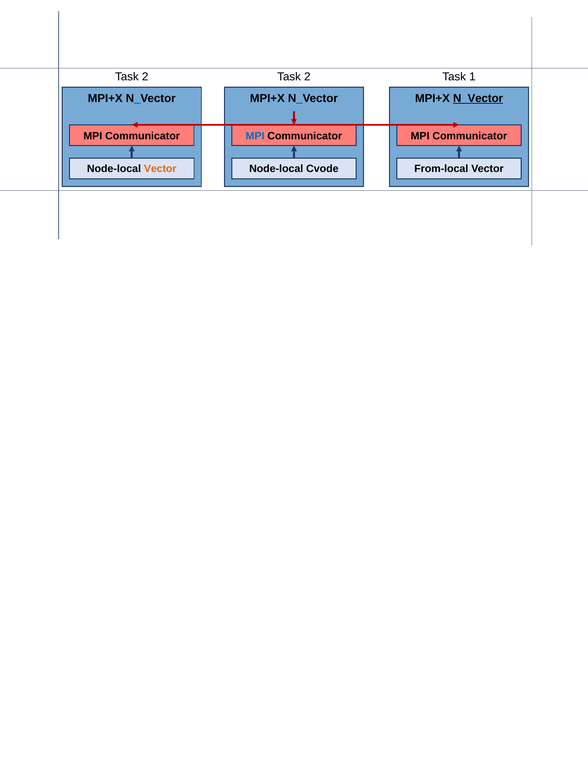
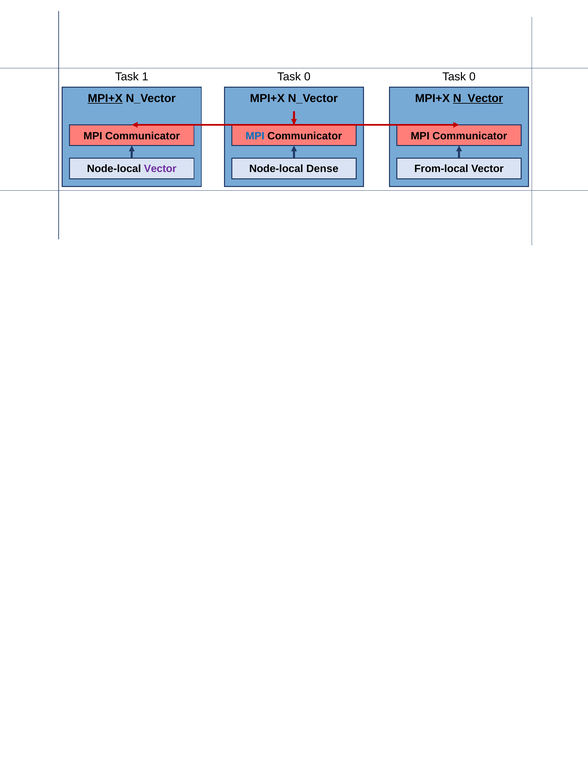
2: 2 -> 1 (145, 77)
2: 2 -> 0 (307, 77)
1: 1 -> 0 (472, 77)
MPI+X underline: none -> present (105, 98)
Vector colour: orange -> purple (160, 169)
Cvode: Cvode -> Dense (322, 169)
